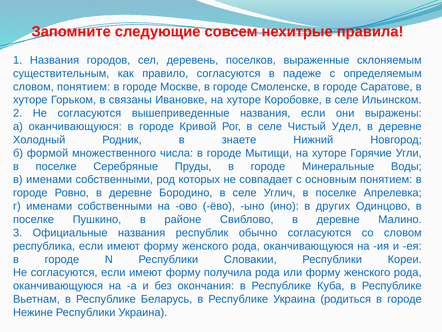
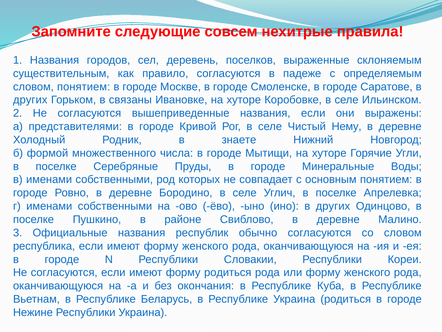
хуторе: хуторе -> других (30, 100)
а оканчивающуюся: оканчивающуюся -> представителями (75, 126)
Удел: Удел -> Нему (347, 126)
форму получила: получила -> родиться (228, 272)
